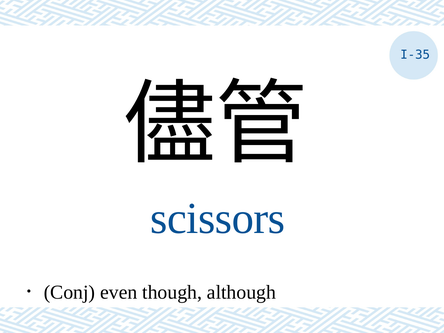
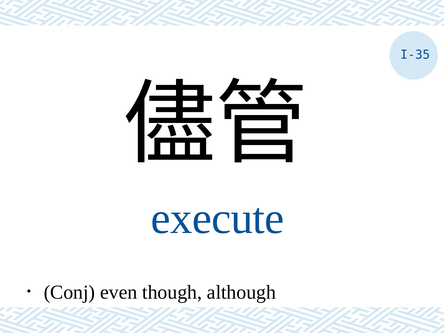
scissors: scissors -> execute (218, 218)
